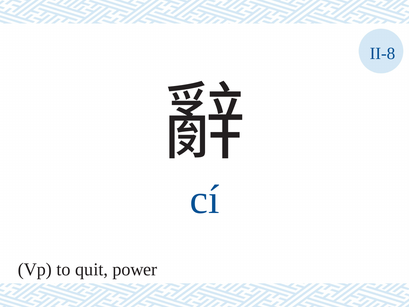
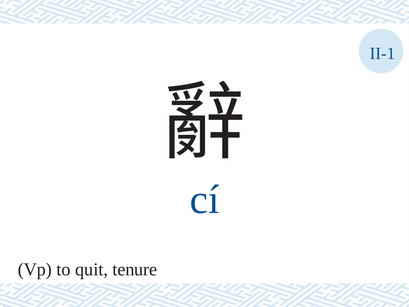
II-8: II-8 -> II-1 (383, 54)
power: power -> tenure (135, 269)
